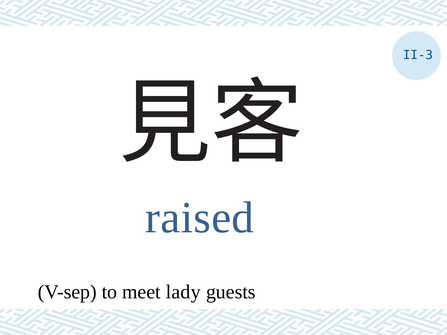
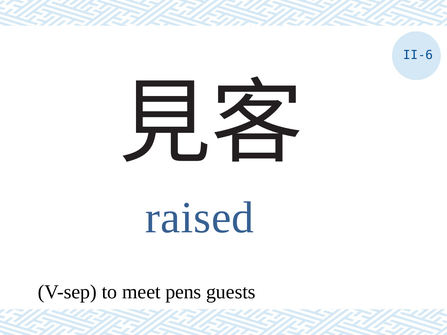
II-3: II-3 -> II-6 (418, 55)
lady: lady -> pens (183, 292)
